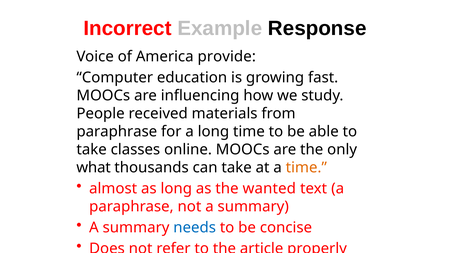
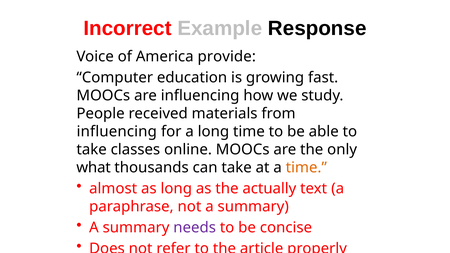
paraphrase: paraphrase -> influencing (117, 132)
wanted: wanted -> actually (269, 189)
needs colour: blue -> purple (195, 228)
